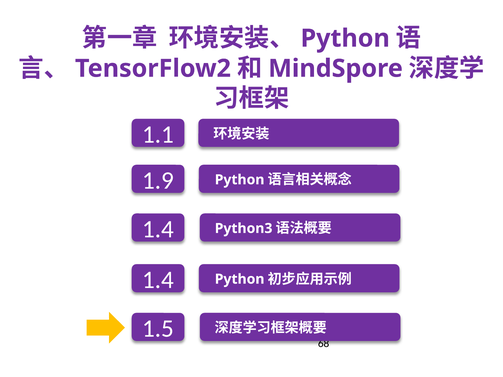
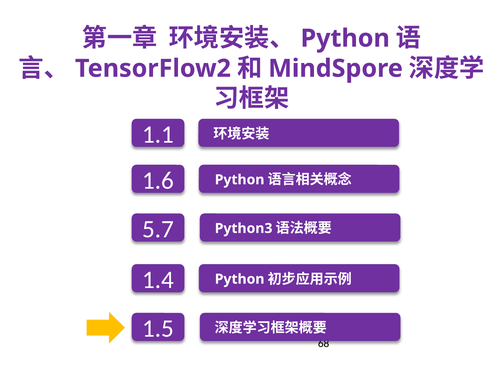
1.9: 1.9 -> 1.6 (158, 181)
1.4: 1.4 -> 5.7 (158, 229)
